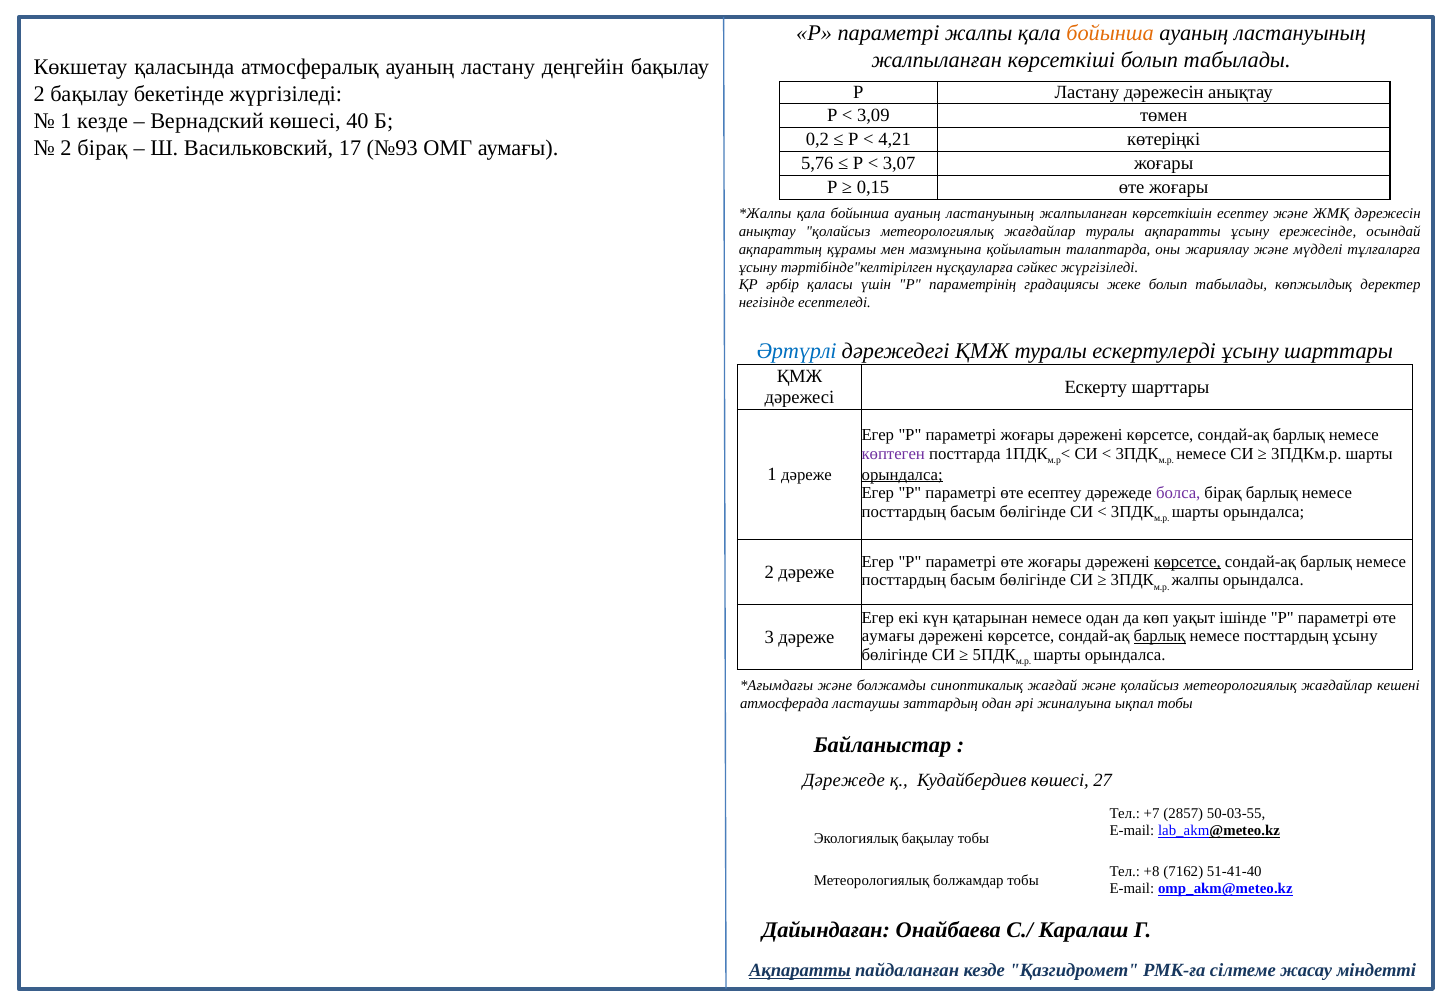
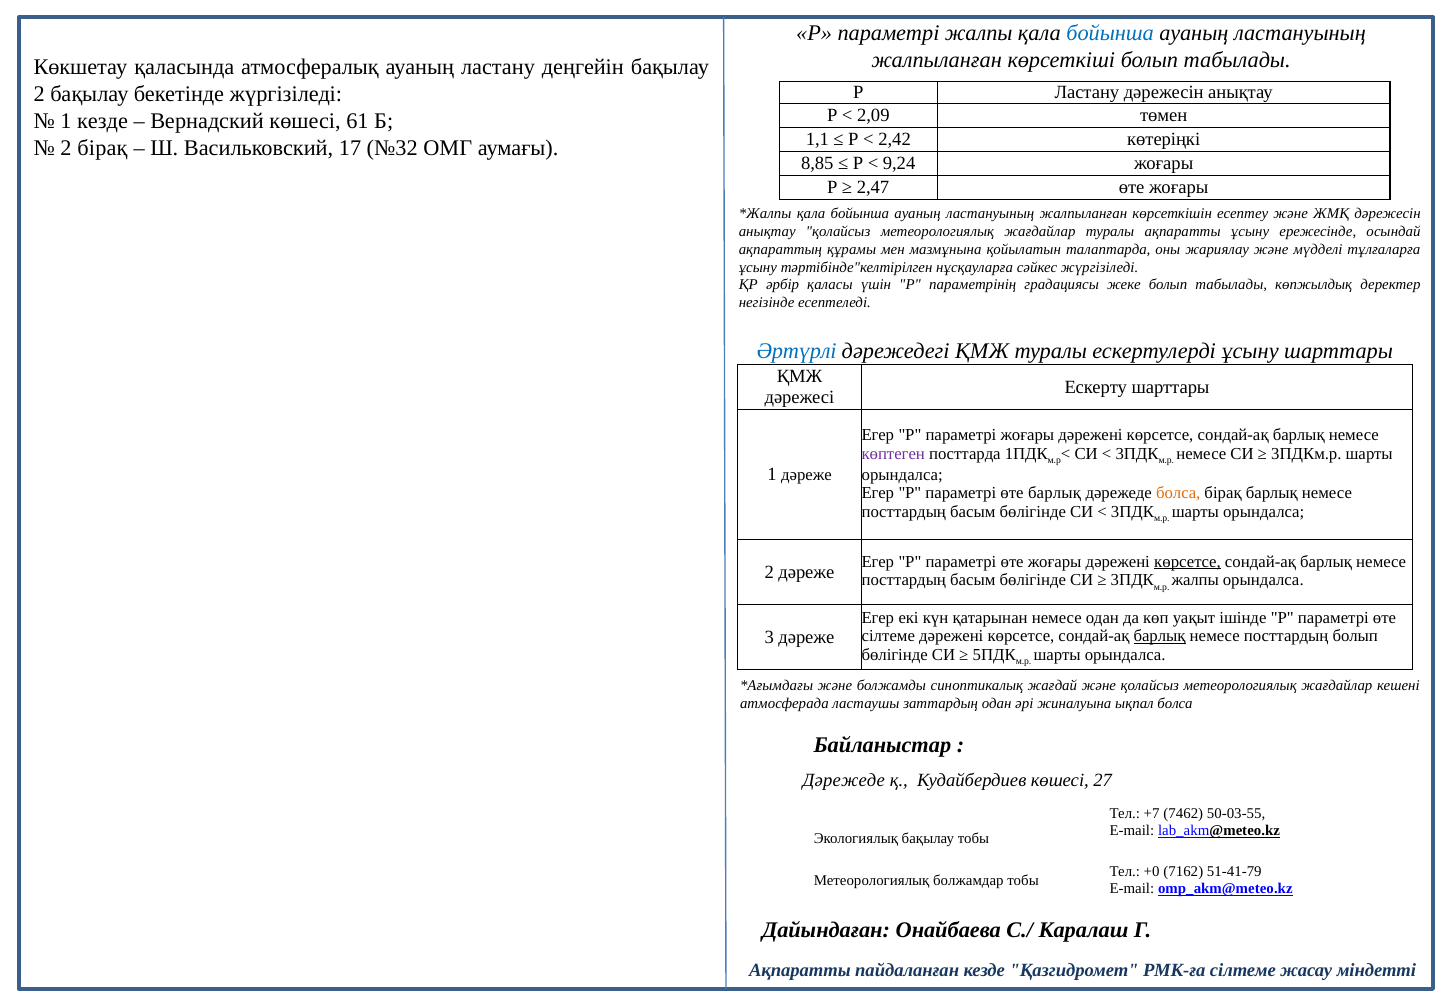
бойынша colour: orange -> blue (1110, 33)
3,09: 3,09 -> 2,09 (873, 115)
40: 40 -> 61 (357, 121)
0,2: 0,2 -> 1,1 (817, 139)
4,21: 4,21 -> 2,42 (895, 139)
№93: №93 -> №32 (392, 148)
5,76: 5,76 -> 8,85 (817, 163)
3,07: 3,07 -> 9,24 (899, 163)
0,15: 0,15 -> 2,47 (873, 187)
орындалса underline: present -> none (902, 474)
өте есептеу: есептеу -> барлық (1055, 493)
болса colour: purple -> orange (1178, 493)
аумағы: аумағы -> сілтеме (888, 636)
посттардың ұсыну: ұсыну -> болып (1355, 636)
ықпал тобы: тобы -> болса (1175, 703)
2857: 2857 -> 7462 (1183, 813)
+8: +8 -> +0 (1152, 871)
51-41-40: 51-41-40 -> 51-41-79 (1234, 871)
Ақпаратты underline: present -> none (800, 970)
